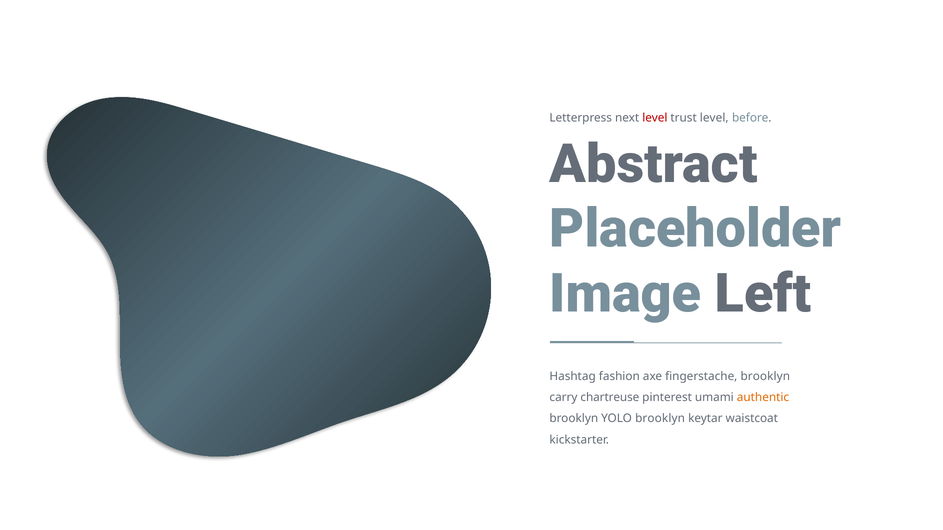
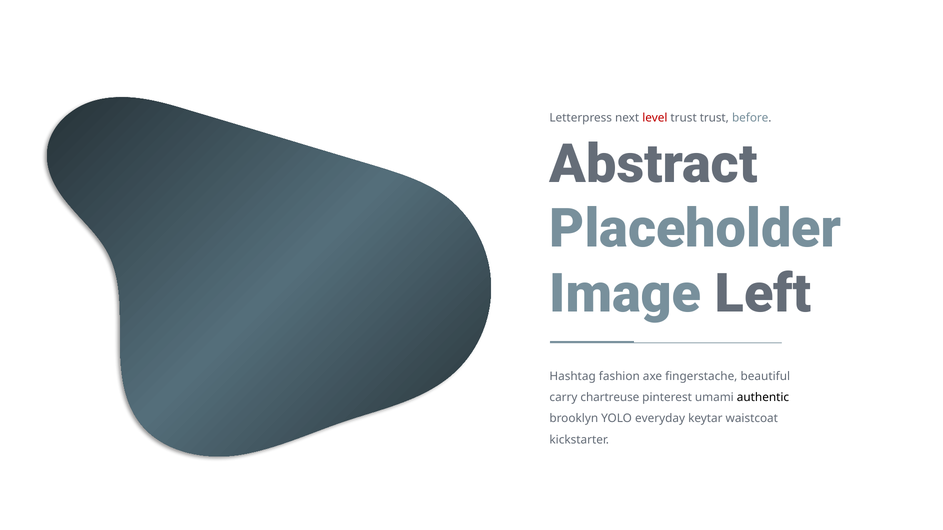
trust level: level -> trust (714, 118)
fingerstache brooklyn: brooklyn -> beautiful (765, 377)
authentic colour: orange -> black (763, 398)
YOLO brooklyn: brooklyn -> everyday (660, 419)
